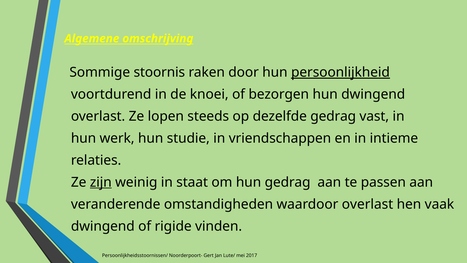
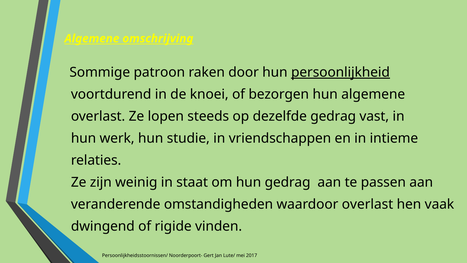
stoornis: stoornis -> patroon (159, 72)
hun dwingend: dwingend -> algemene (373, 94)
zijn underline: present -> none (101, 182)
